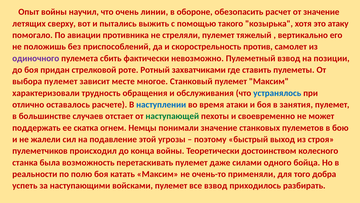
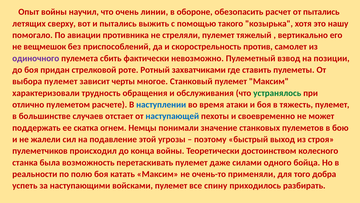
от значение: значение -> пытались (321, 12)
атаку: атаку -> нашу (338, 24)
положишь: положишь -> вещмешок (45, 47)
месте: месте -> черты (123, 81)
устранялось colour: blue -> green (277, 93)
оставалось: оставалось -> пулеметом (68, 104)
занятия: занятия -> тяжесть (296, 104)
наступающей colour: green -> blue (172, 116)
все взвод: взвод -> спину (216, 185)
